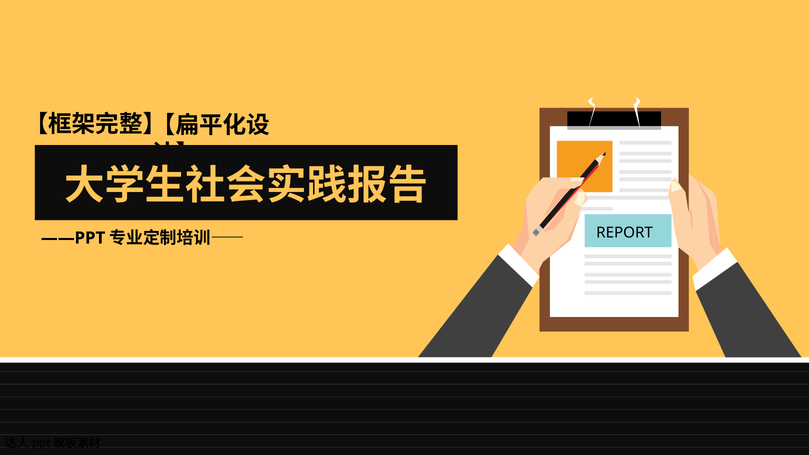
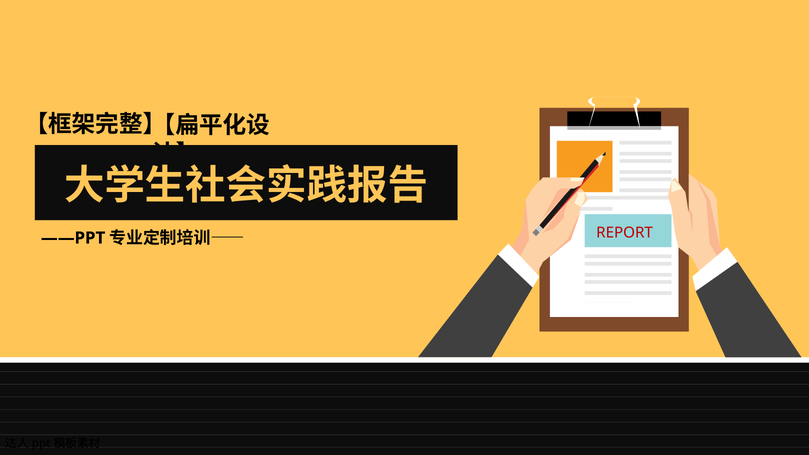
REPORT colour: black -> red (625, 233)
